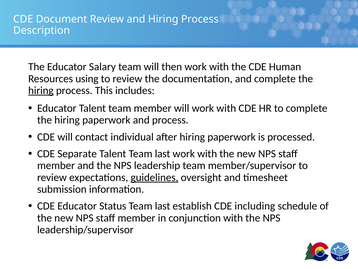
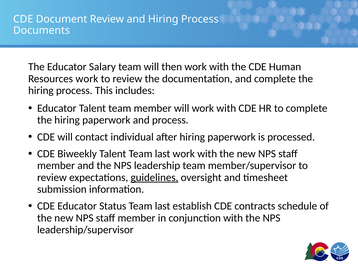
Description: Description -> Documents (42, 30)
Resources using: using -> work (87, 79)
hiring underline: present -> none (41, 90)
Separate: Separate -> Biweekly (77, 153)
including: including -> contracts (255, 206)
